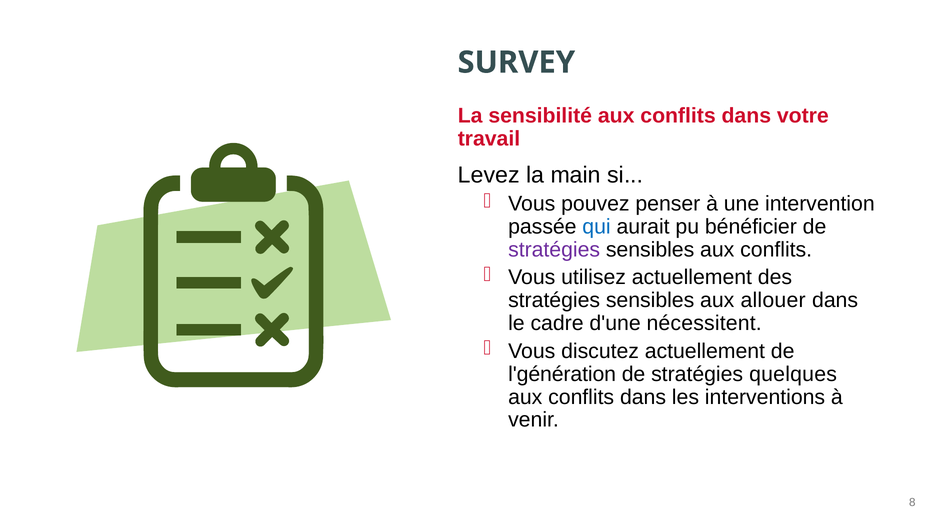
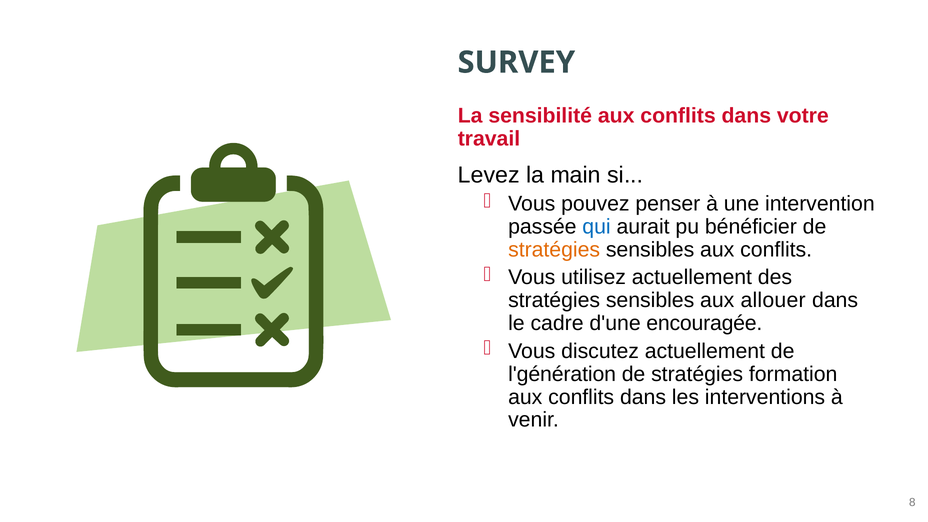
stratégies colour: purple -> orange (554, 250)
nécessitent: nécessitent -> encouragée (704, 323)
quelques: quelques -> formation (793, 374)
